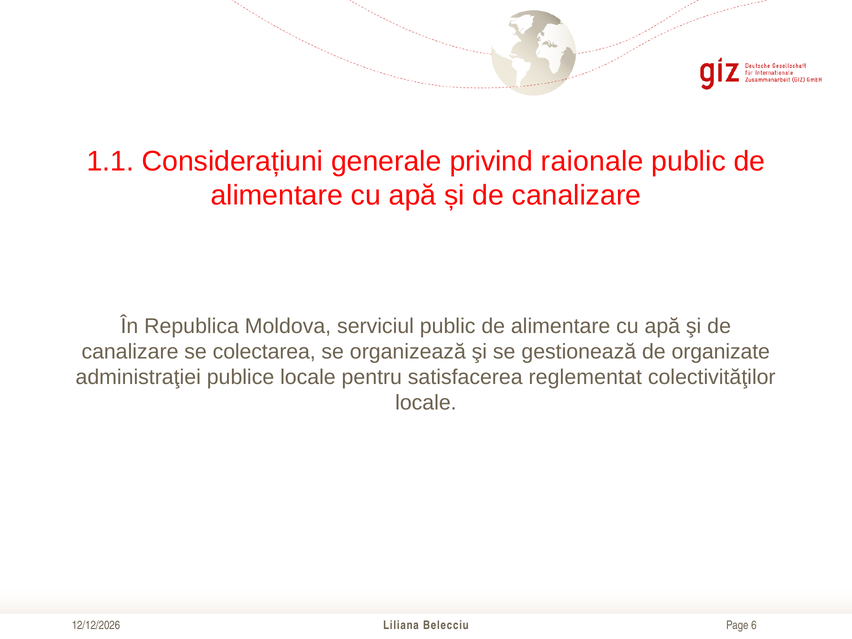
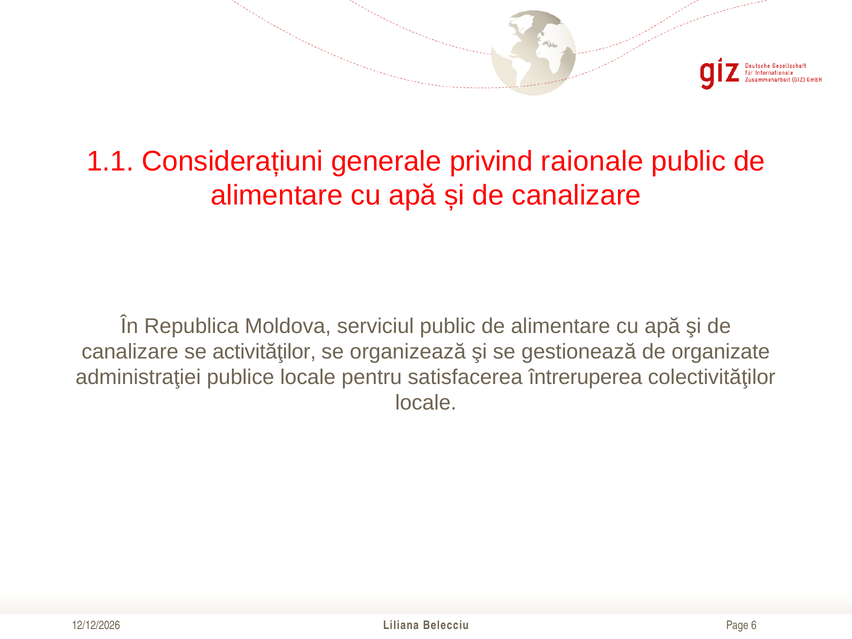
colectarea: colectarea -> activităţilor (264, 352)
reglementat: reglementat -> întreruperea (585, 377)
